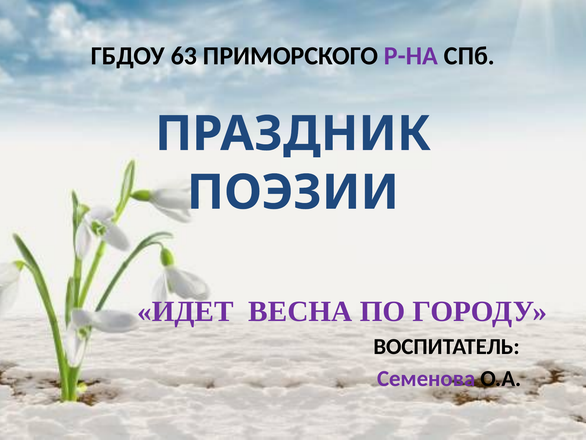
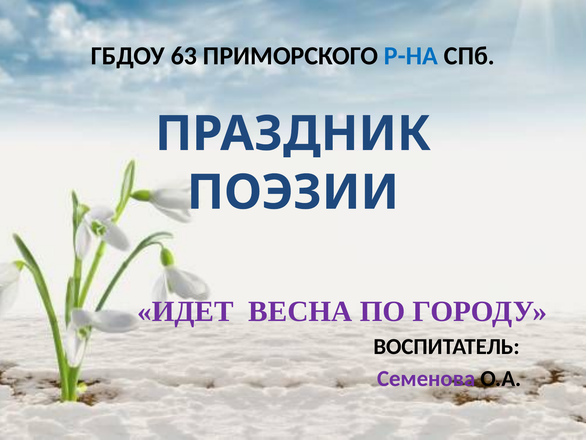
Р-НА colour: purple -> blue (411, 56)
